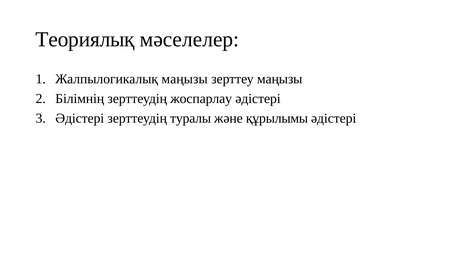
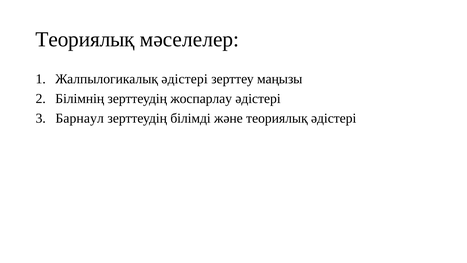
Жалпылогикалық маңызы: маңызы -> әдістері (185, 79)
Әдістері: Әдістері -> Барнаул (80, 118)
туралы: туралы -> білімді (191, 118)
және құрылымы: құрылымы -> теориялық (277, 118)
